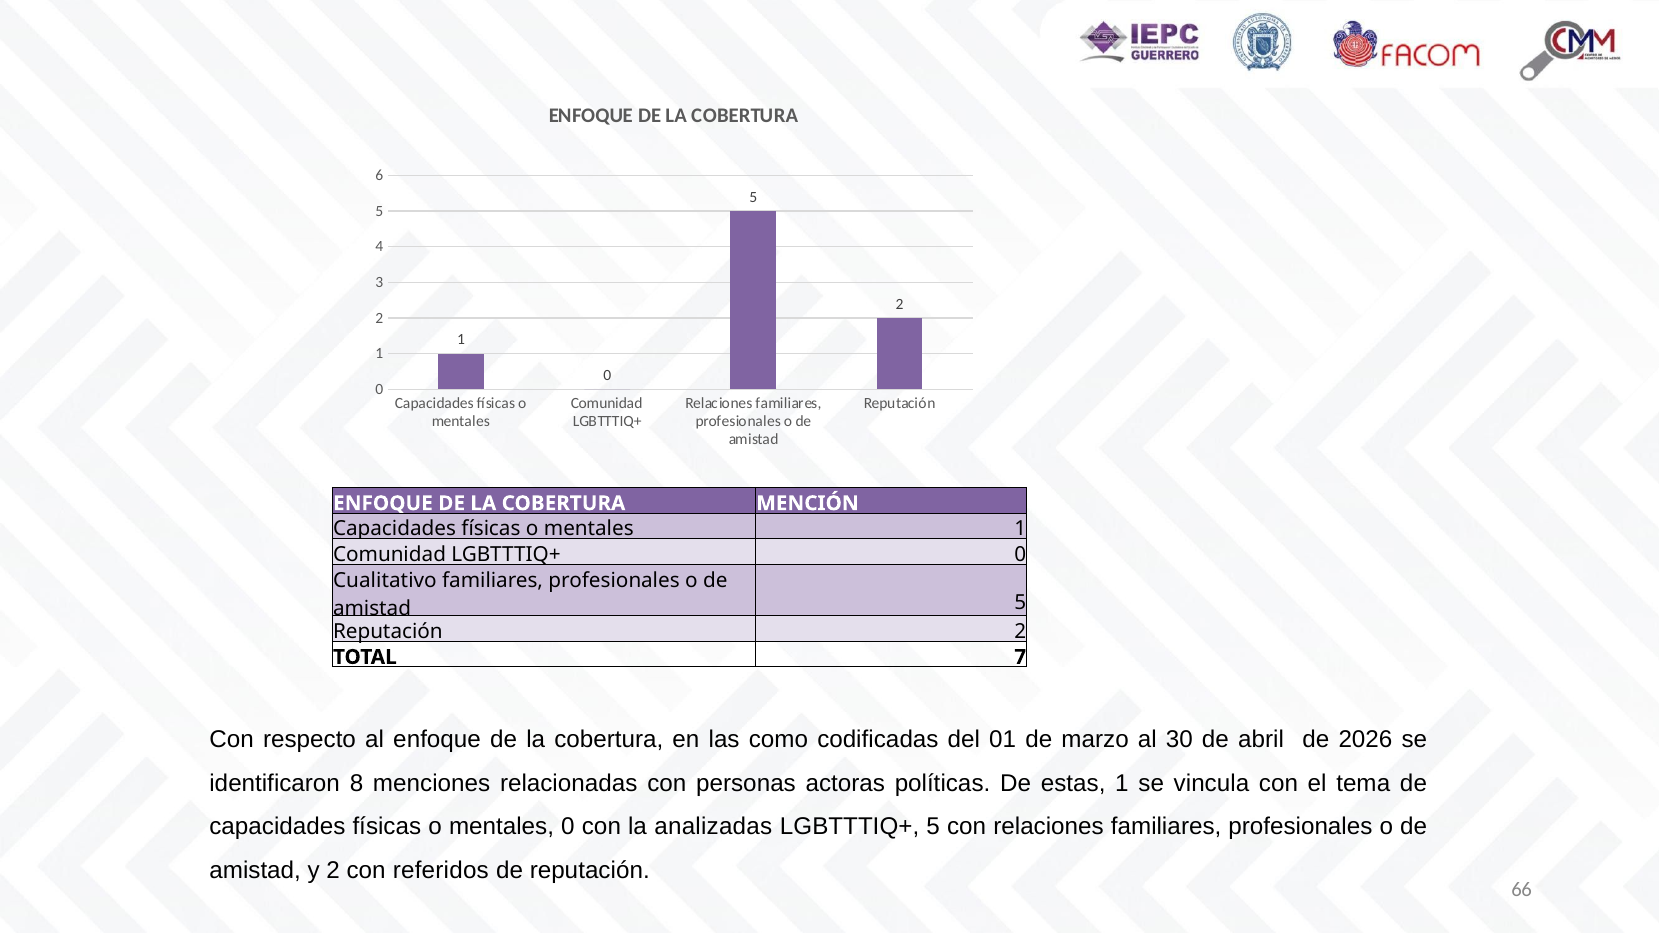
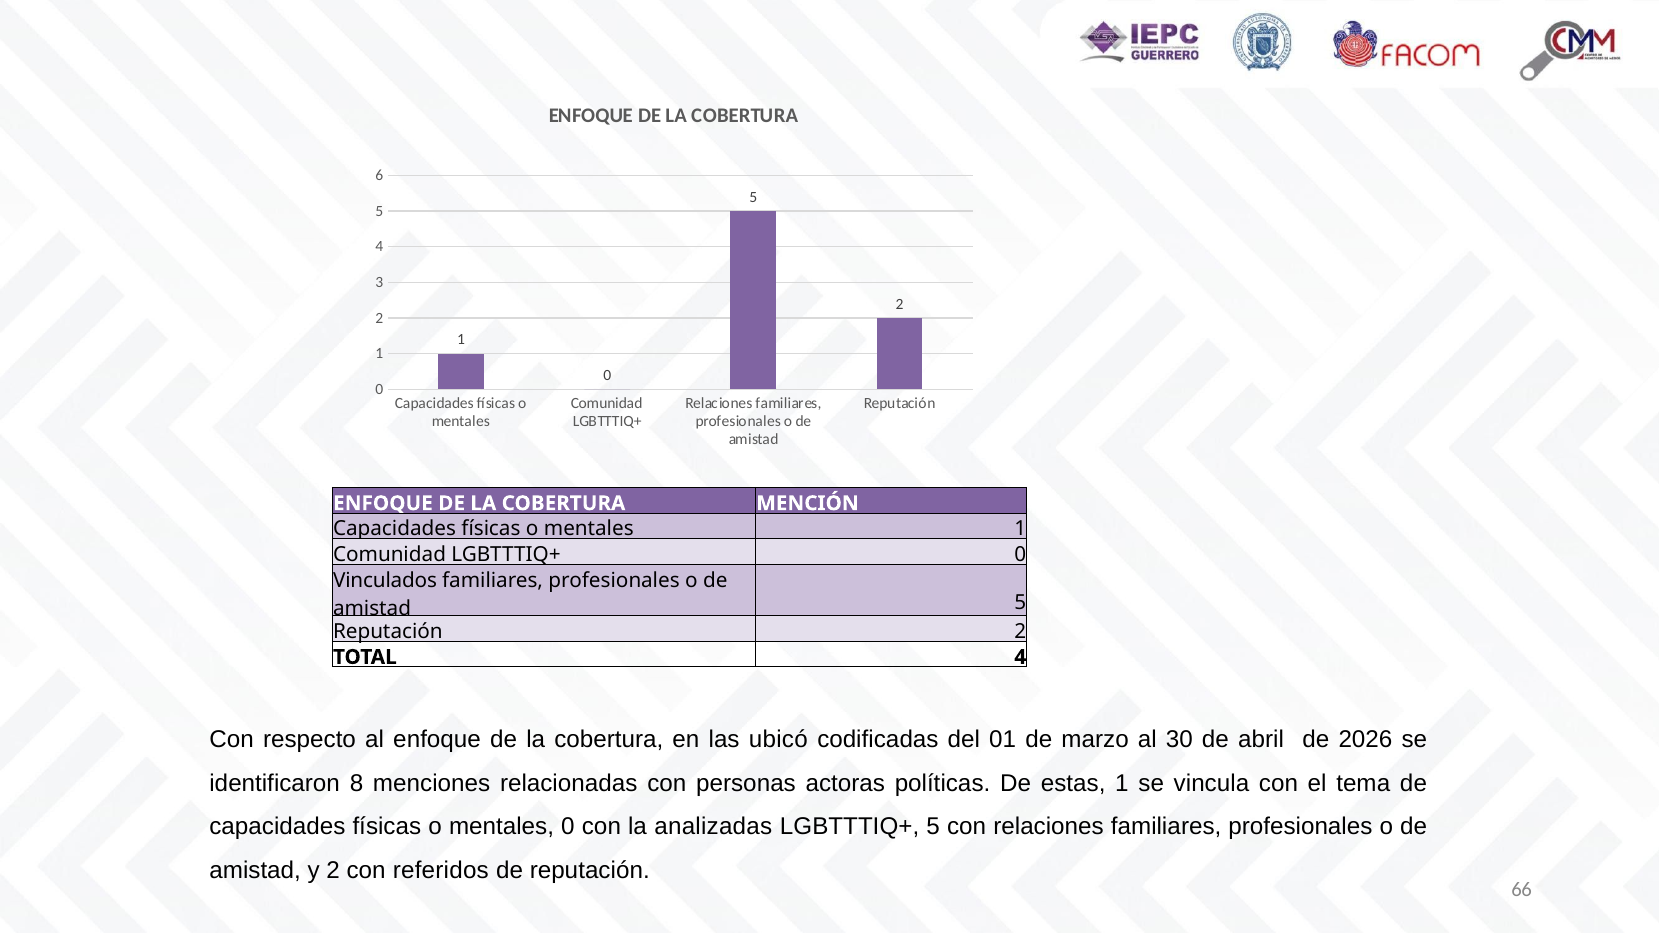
Cualitativo: Cualitativo -> Vinculados (385, 581)
TOTAL 7: 7 -> 4 (1020, 657)
como: como -> ubicó (778, 740)
